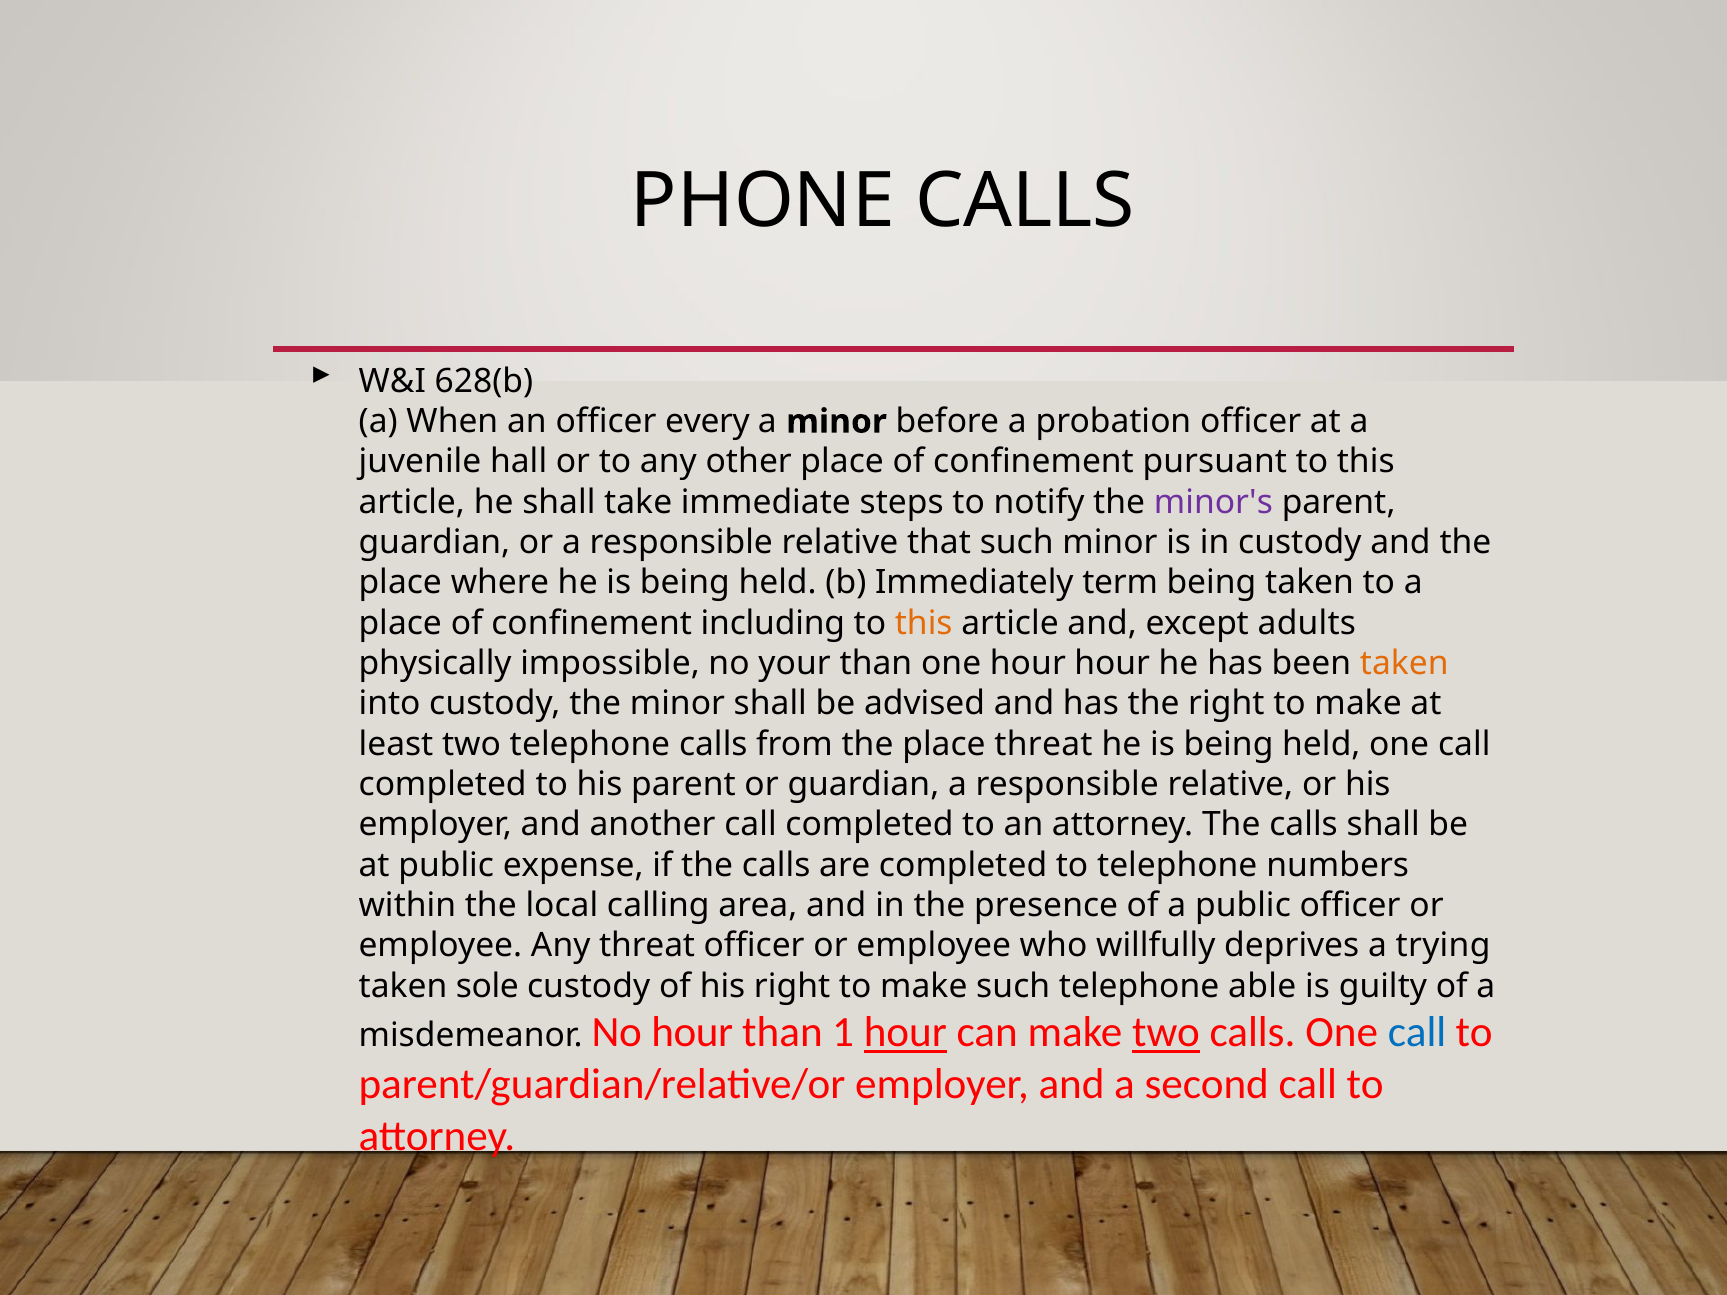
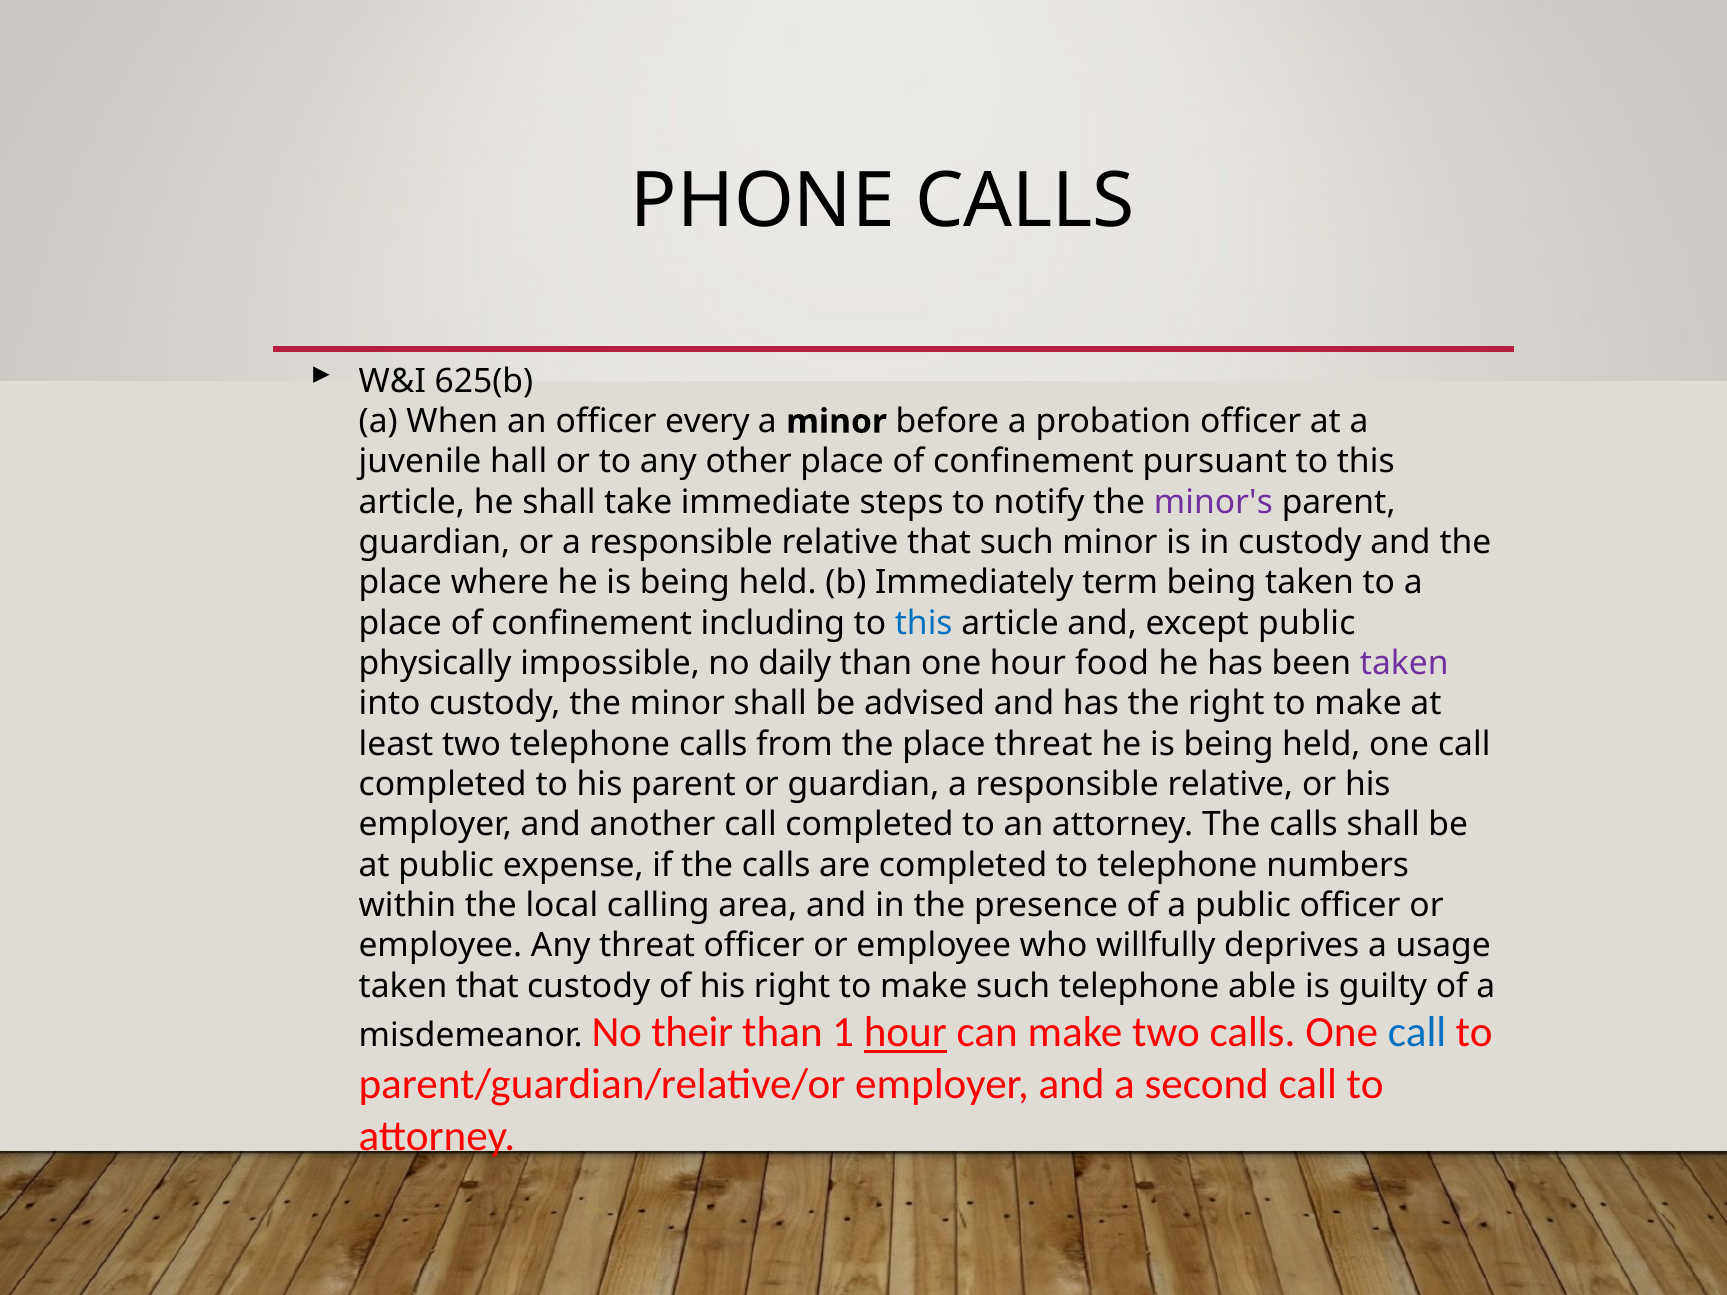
628(b: 628(b -> 625(b (484, 381)
this colour: orange -> blue (924, 623)
except adults: adults -> public (1307, 623)
your: your -> daily (795, 664)
hour hour: hour -> food (1112, 664)
taken colour: orange -> purple (1404, 664)
trying: trying -> usage (1443, 946)
taken sole: sole -> that (487, 986)
No hour: hour -> their (692, 1033)
two underline: present -> none (1166, 1033)
